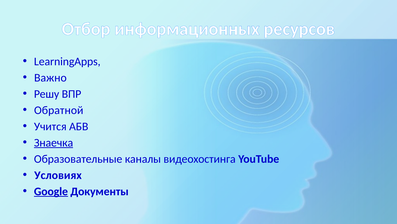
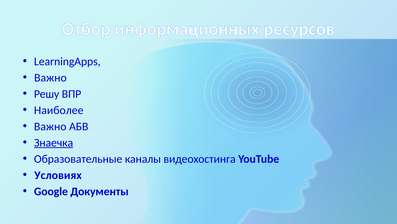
Обратной: Обратной -> Наиболее (59, 110)
Учится: Учится -> Важно (50, 126)
Google underline: present -> none (51, 191)
